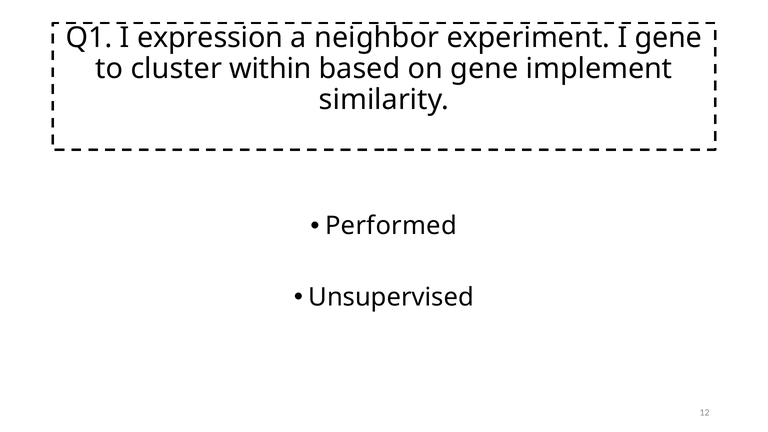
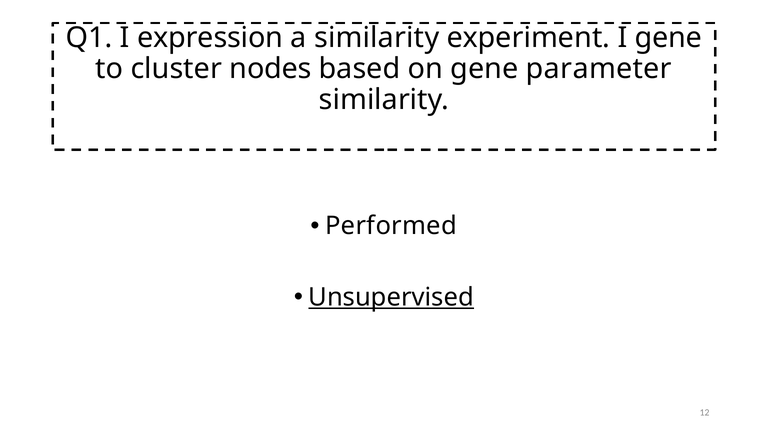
a neighbor: neighbor -> similarity (377, 38)
within: within -> nodes (270, 69)
implement: implement -> parameter (599, 69)
Unsupervised underline: none -> present (391, 297)
